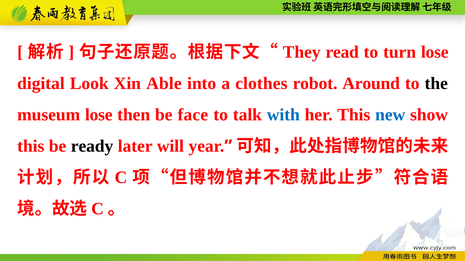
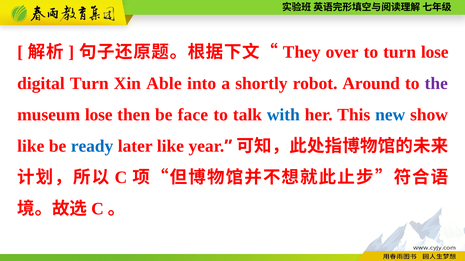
read: read -> over (342, 52)
digital Look: Look -> Turn (89, 84)
clothes: clothes -> shortly (261, 84)
the colour: black -> purple (436, 84)
this: this -> like (31, 147)
ready colour: black -> blue (92, 147)
later will: will -> like (170, 147)
